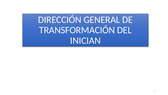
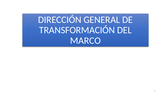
INICIAN: INICIAN -> MARCO (85, 40)
